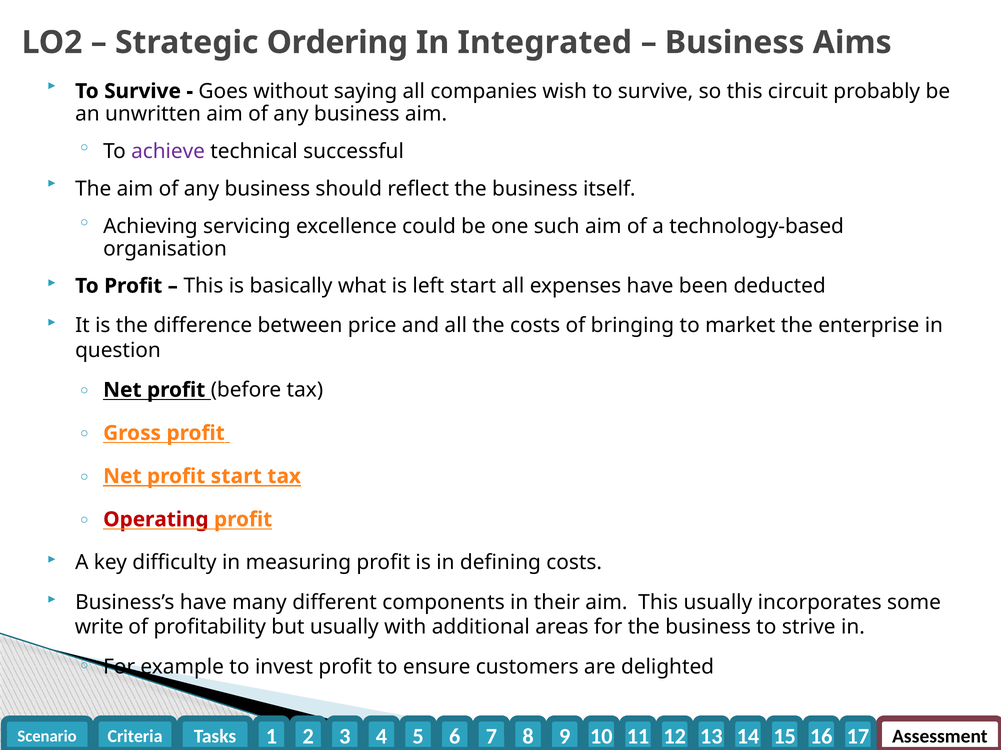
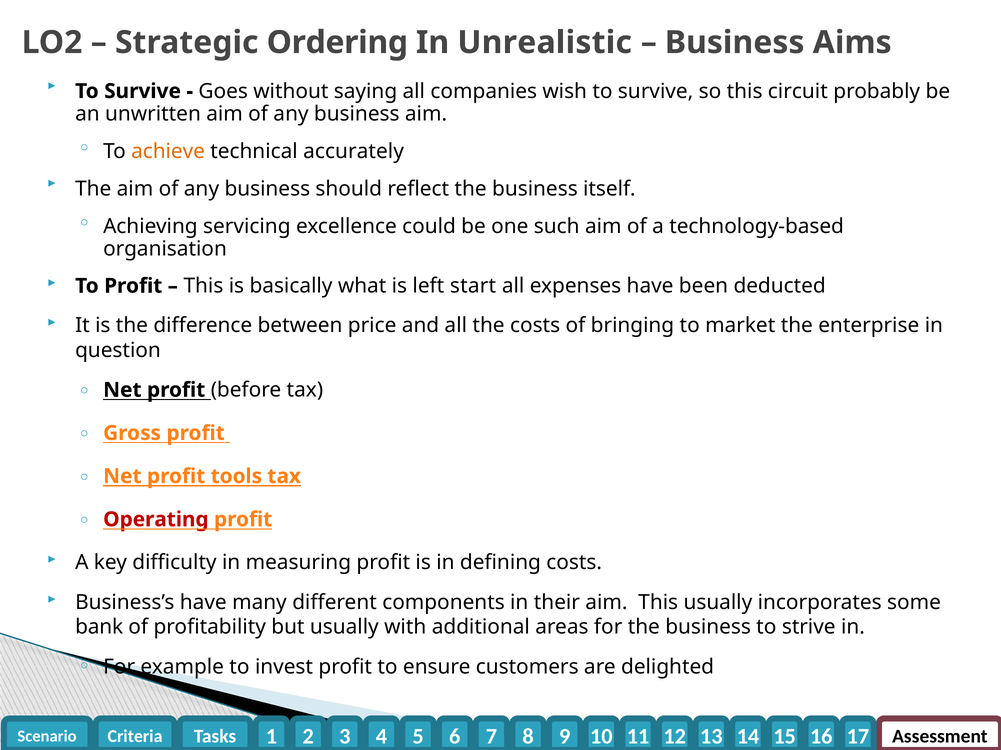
Integrated: Integrated -> Unrealistic (545, 43)
achieve colour: purple -> orange (168, 151)
successful: successful -> accurately (354, 151)
profit start: start -> tools (236, 477)
write: write -> bank (99, 628)
